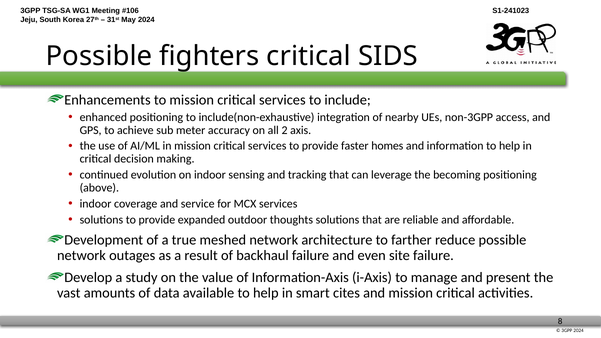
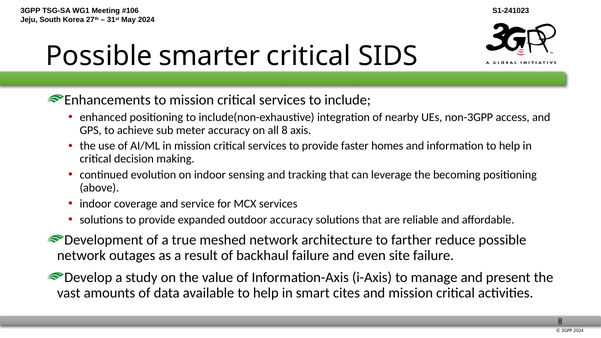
fighters: fighters -> smarter (209, 56)
all 2: 2 -> 8 (285, 130)
outdoor thoughts: thoughts -> accuracy (291, 220)
